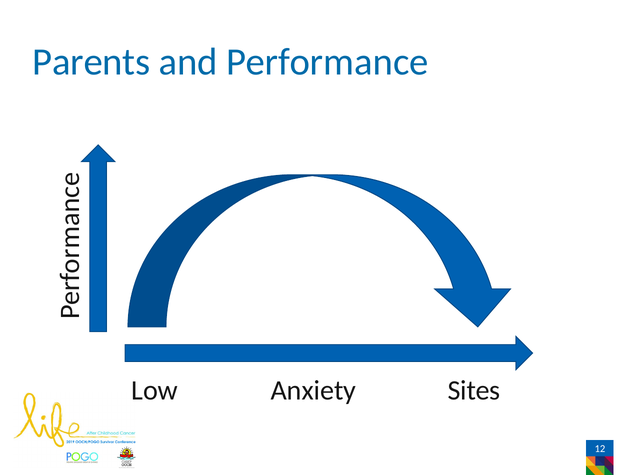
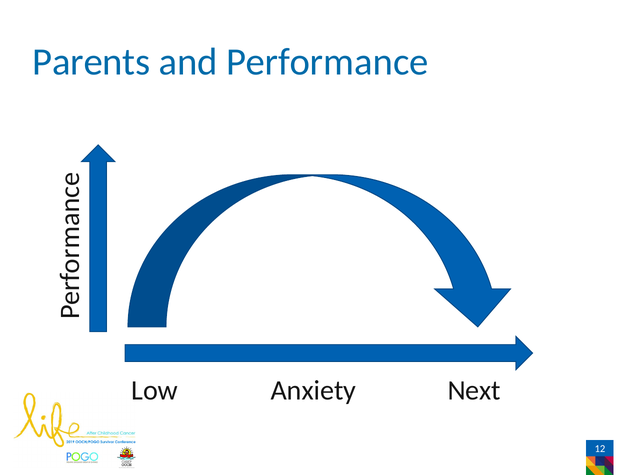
Sites: Sites -> Next (474, 390)
